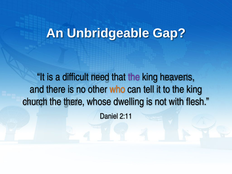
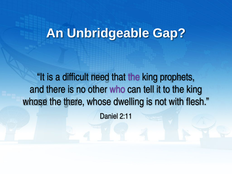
heavens: heavens -> prophets (177, 77)
who colour: orange -> purple (117, 89)
church: church -> whose (35, 102)
